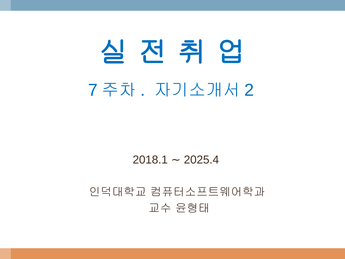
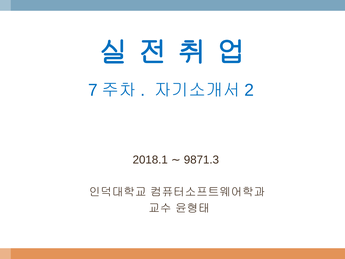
2025.4: 2025.4 -> 9871.3 (201, 160)
